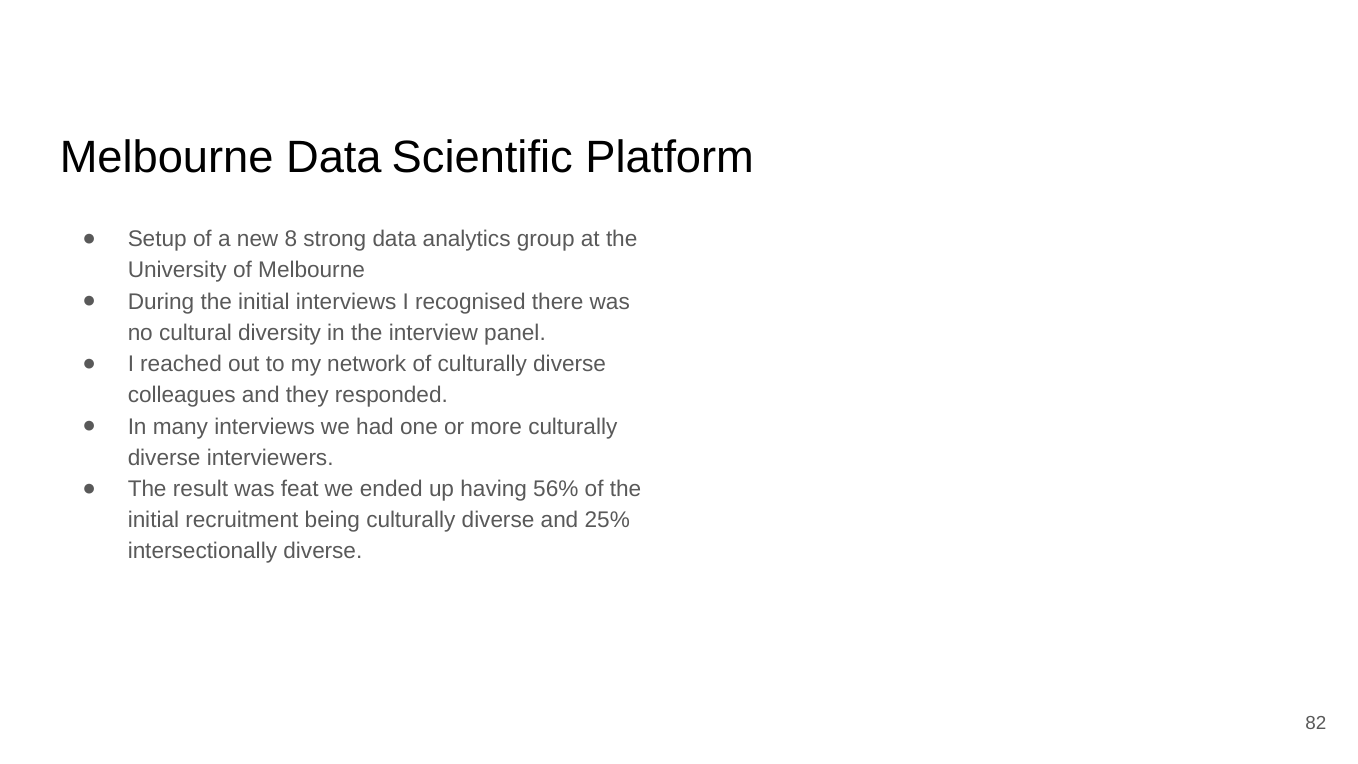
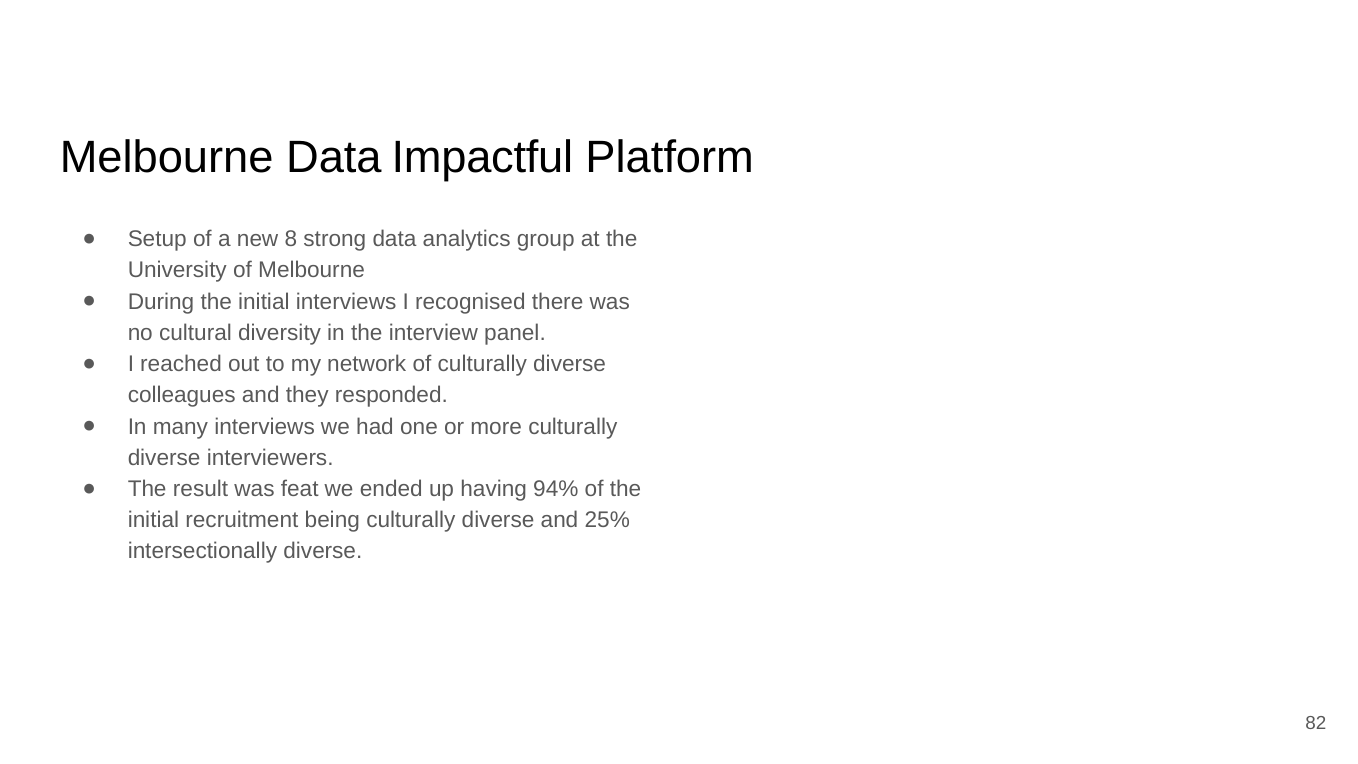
Scientific: Scientific -> Impactful (482, 157)
56%: 56% -> 94% (556, 489)
